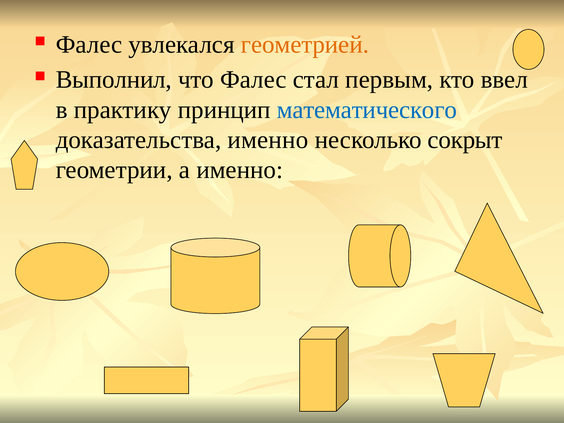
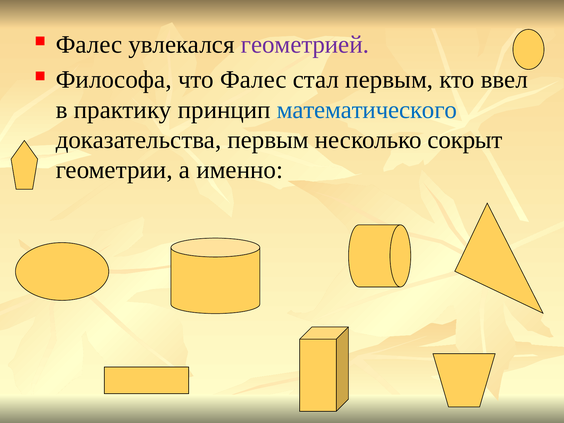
геометрией colour: orange -> purple (305, 45)
Выполнил: Выполнил -> Философа (114, 80)
доказательства именно: именно -> первым (268, 140)
